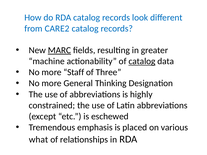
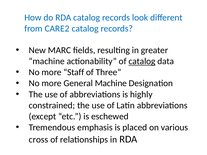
MARC underline: present -> none (59, 50)
General Thinking: Thinking -> Machine (111, 83)
what: what -> cross (39, 140)
